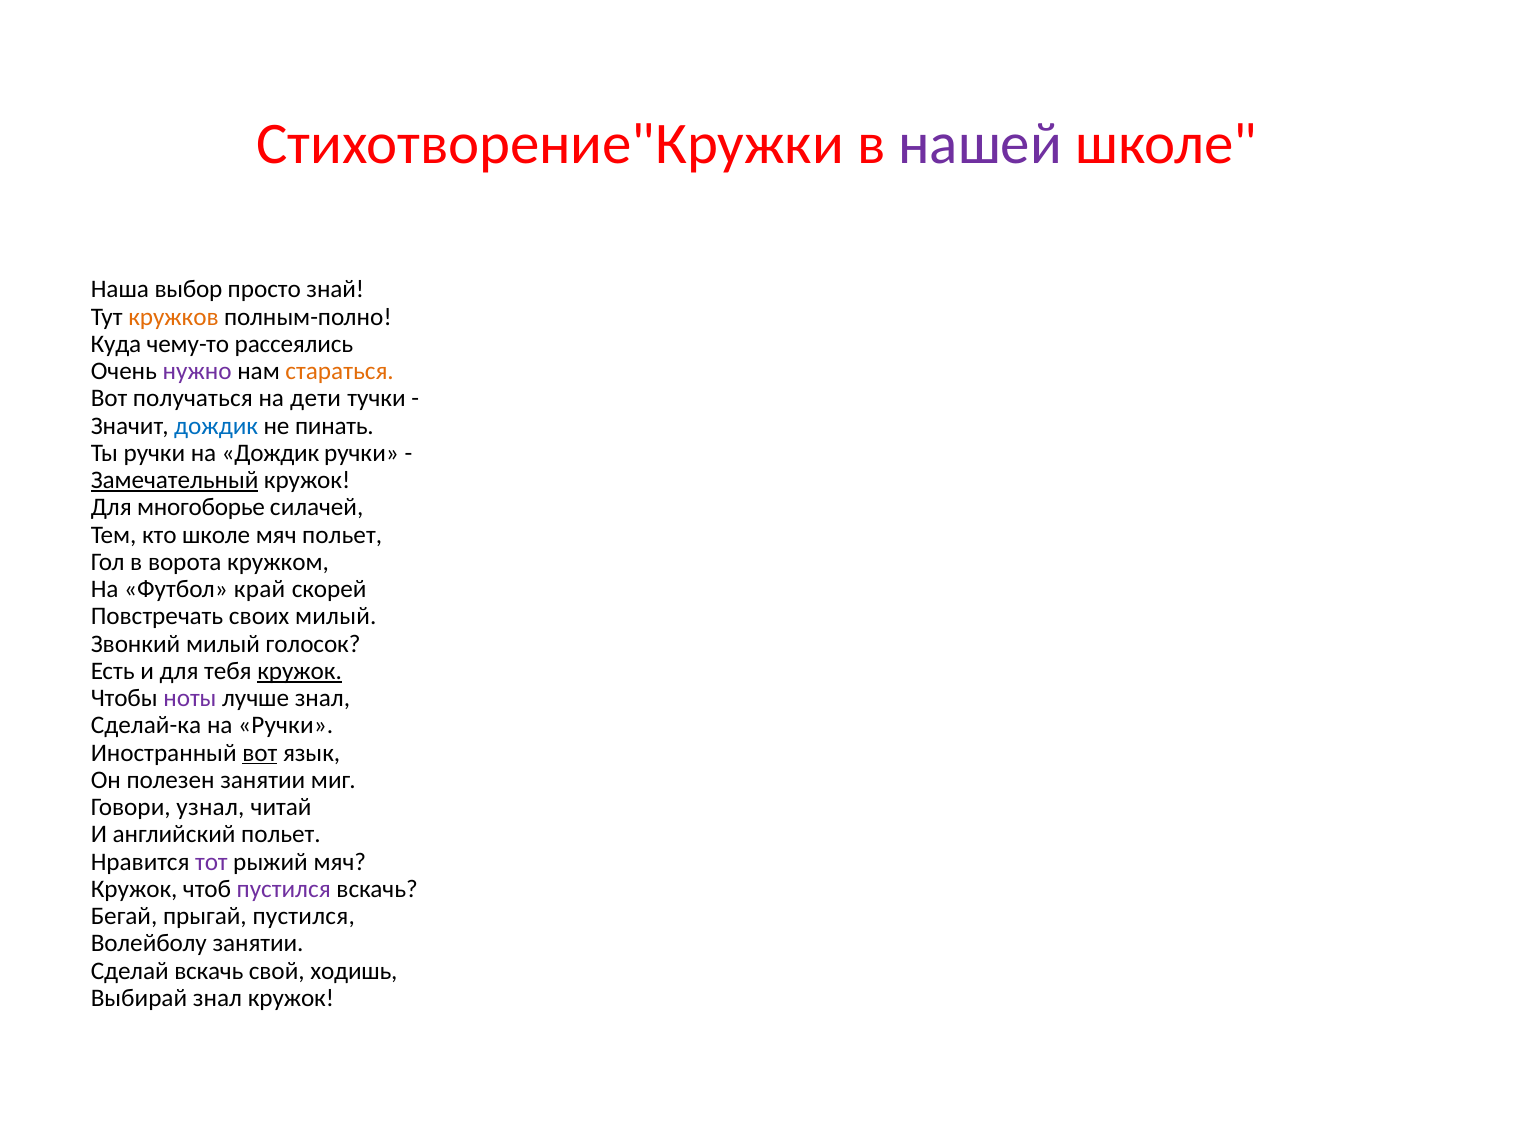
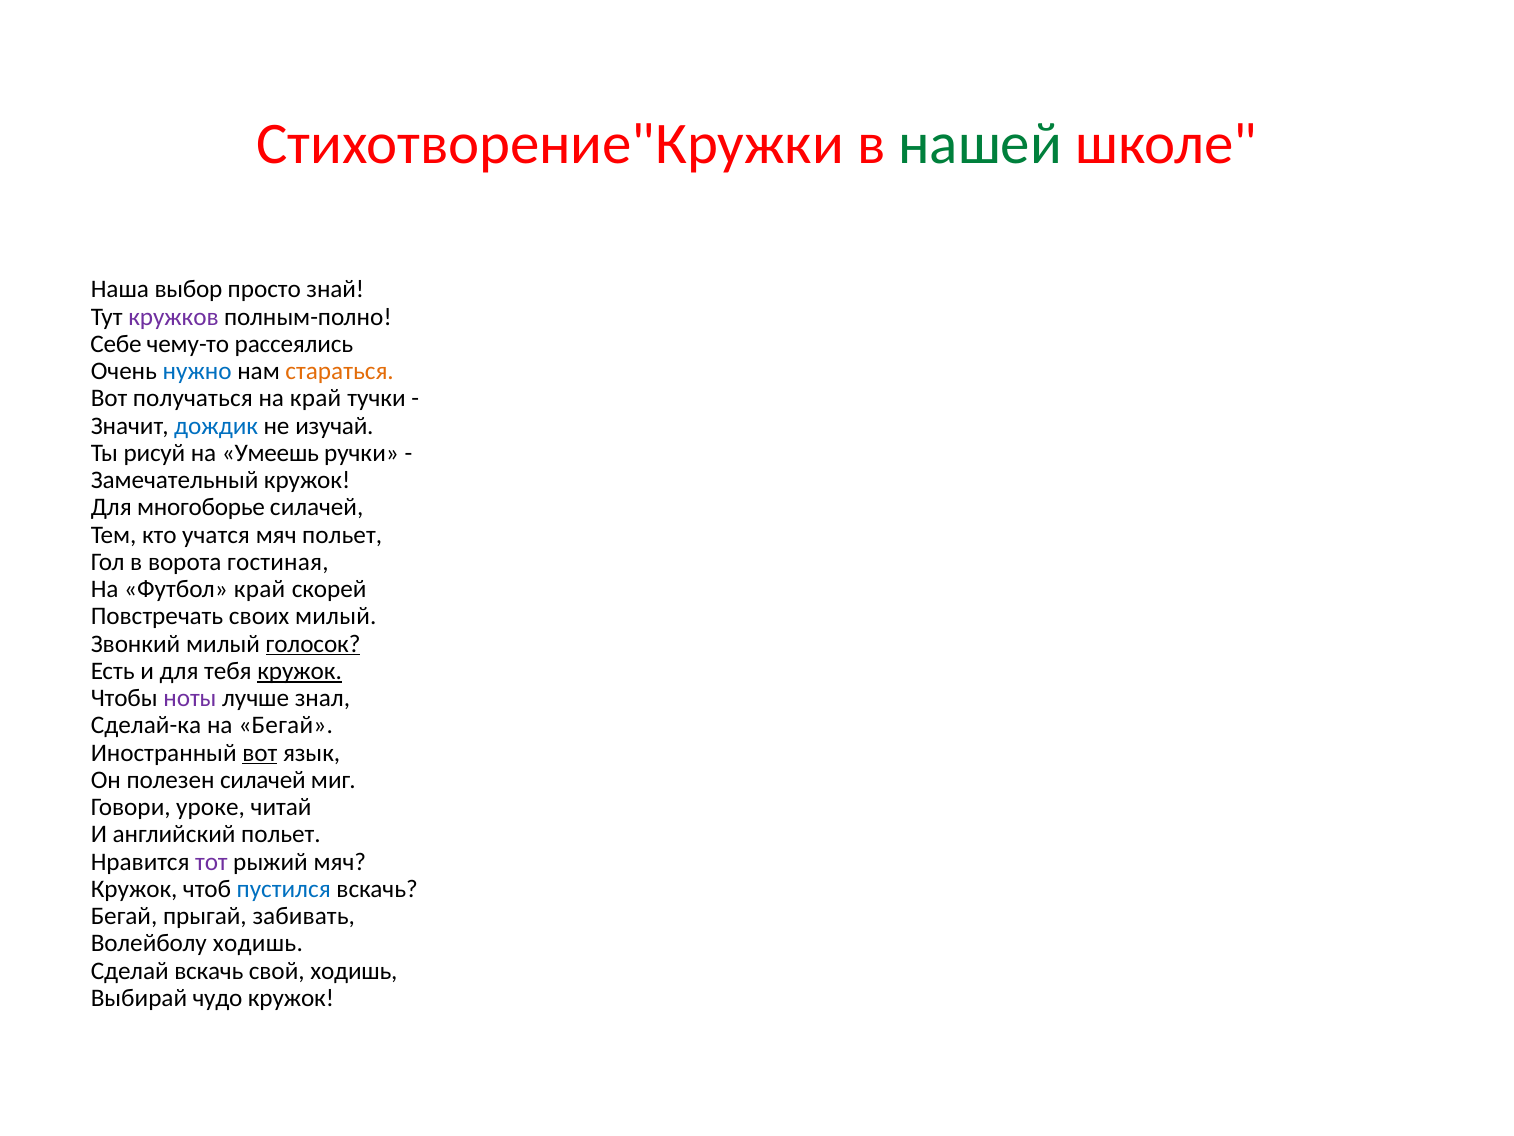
нашей colour: purple -> green (980, 144)
кружков colour: orange -> purple (173, 317)
Куда: Куда -> Себе (116, 344)
нужно colour: purple -> blue (197, 371)
на дети: дети -> край (316, 398)
пинать: пинать -> изучай (334, 426)
Ты ручки: ручки -> рисуй (154, 453)
на Дождик: Дождик -> Умеешь (270, 453)
Замечательный underline: present -> none (175, 480)
кто школе: школе -> учатся (216, 535)
кружком: кружком -> гостиная (278, 562)
голосок underline: none -> present (313, 644)
на Ручки: Ручки -> Бегай (286, 725)
полезен занятии: занятии -> силачей (263, 780)
узнал: узнал -> уроке (211, 807)
пустился colour: purple -> blue (284, 889)
прыгай пустился: пустился -> забивать (304, 916)
Волейболу занятии: занятии -> ходишь (258, 943)
Выбирай знал: знал -> чудо (218, 998)
